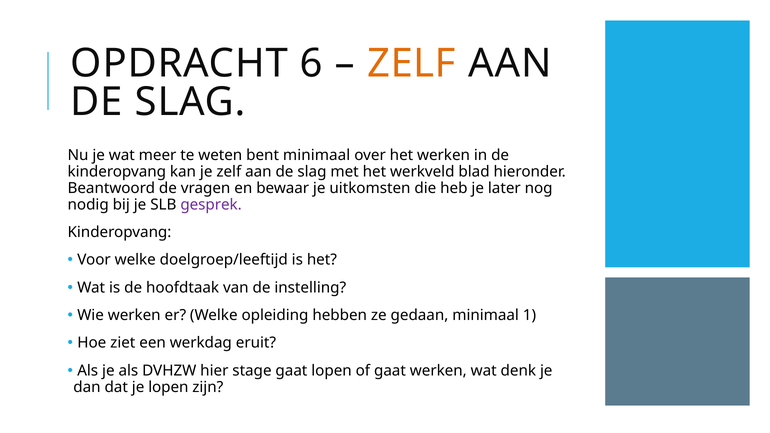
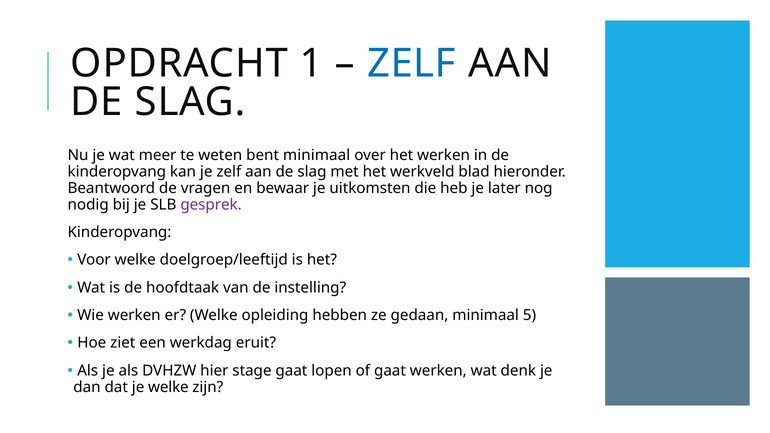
6: 6 -> 1 (311, 63)
ZELF colour: orange -> blue (411, 63)
1: 1 -> 5 (529, 315)
je lopen: lopen -> welke (168, 387)
